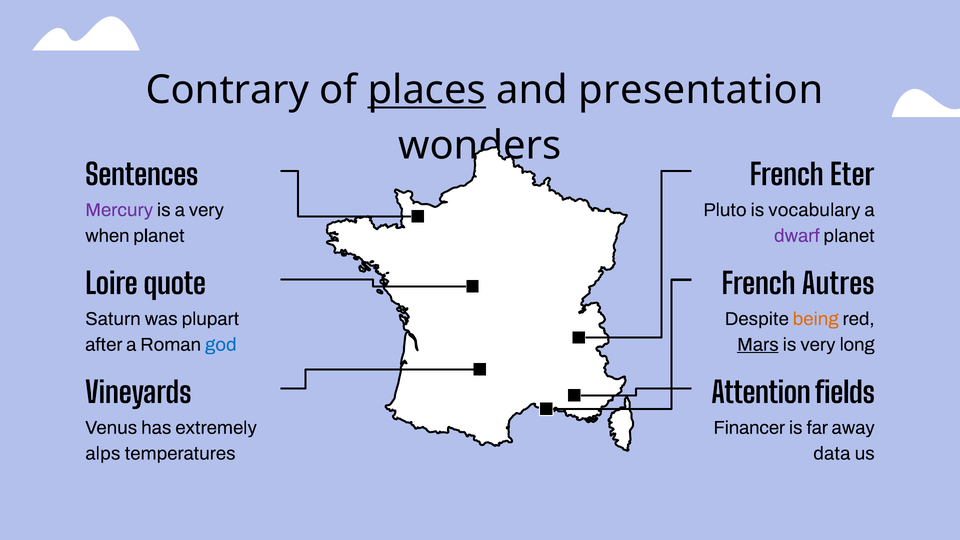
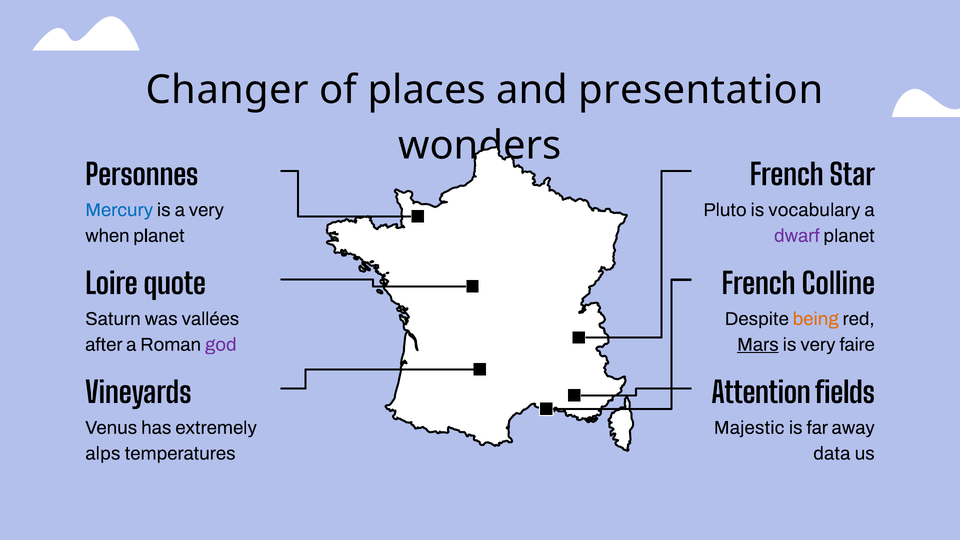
Contrary: Contrary -> Changer (227, 90)
places underline: present -> none (427, 90)
Sentences: Sentences -> Personnes (142, 175)
Eter: Eter -> Star (852, 175)
Mercury colour: purple -> blue (119, 210)
Autres: Autres -> Colline (838, 284)
plupart: plupart -> vallées (210, 319)
god colour: blue -> purple (221, 345)
long: long -> faire (857, 345)
Financer: Financer -> Majestic (749, 428)
